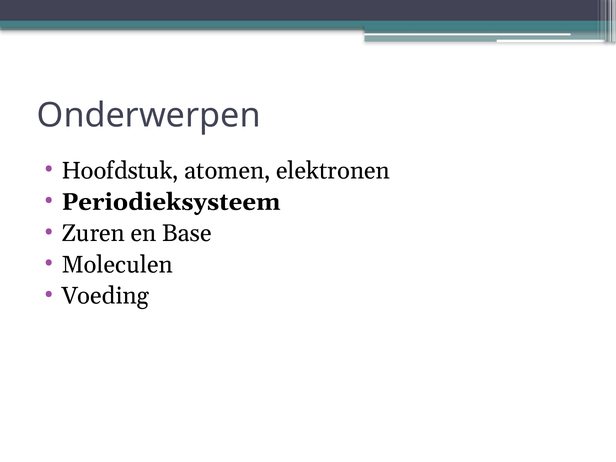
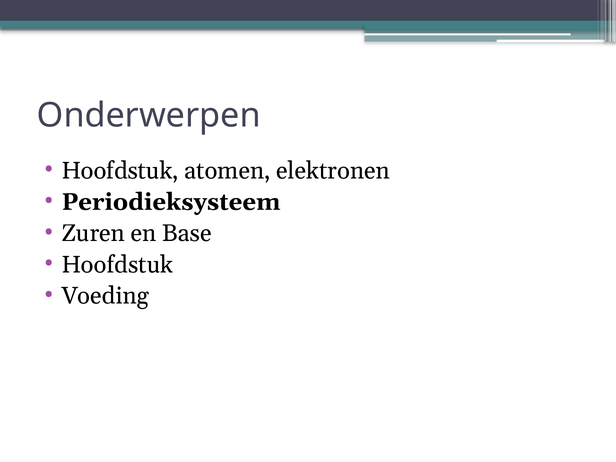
Moleculen: Moleculen -> Hoofdstuk (117, 265)
